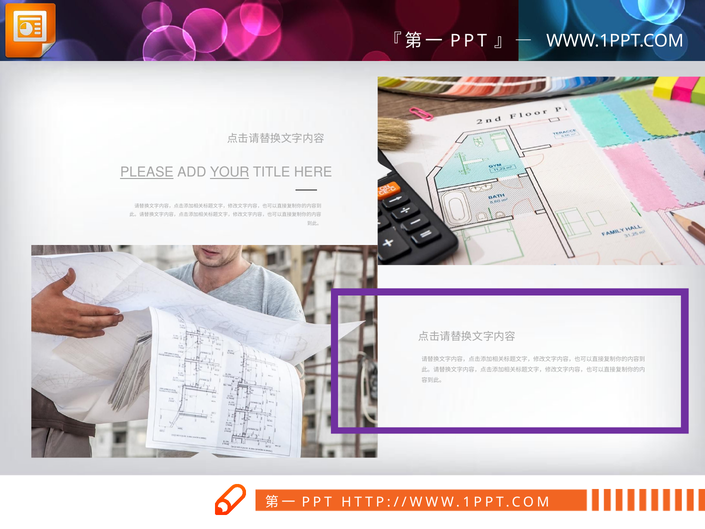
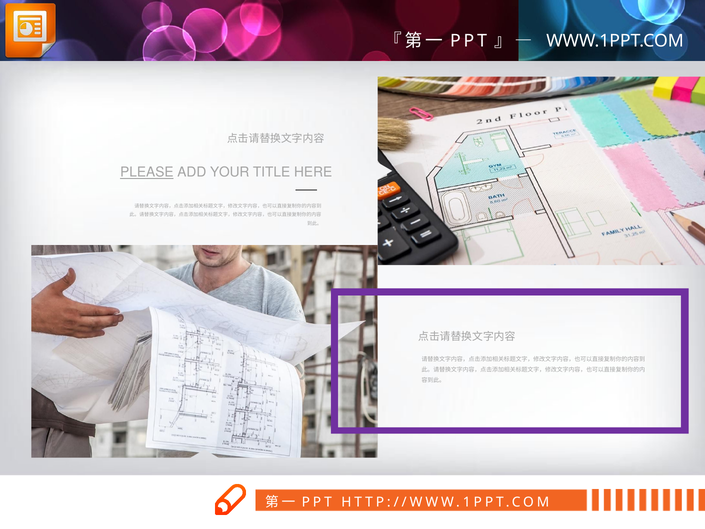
YOUR underline: present -> none (230, 172)
